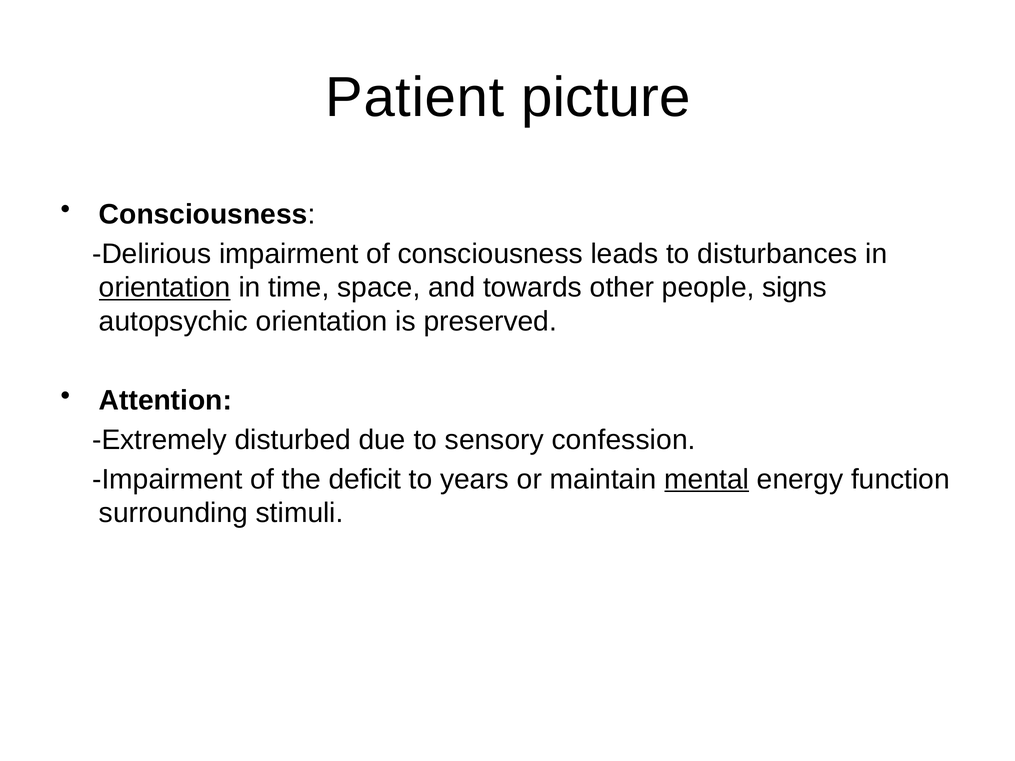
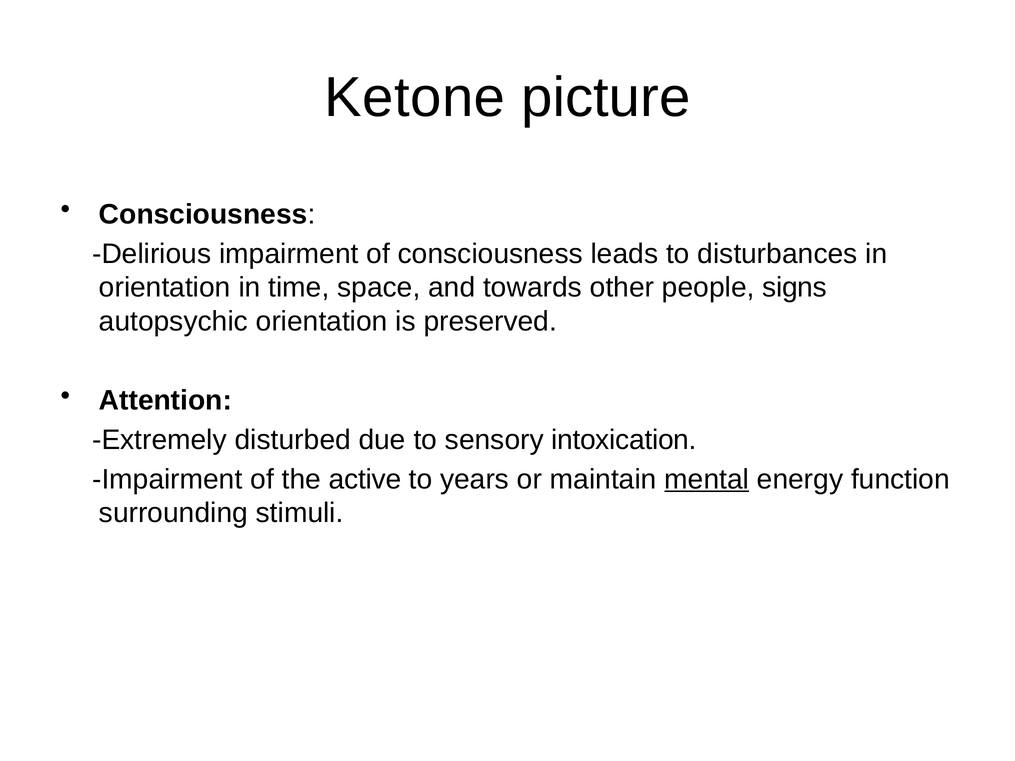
Patient: Patient -> Ketone (415, 98)
orientation underline: present -> none (165, 288)
confession: confession -> intoxication (624, 440)
deficit: deficit -> active (365, 479)
